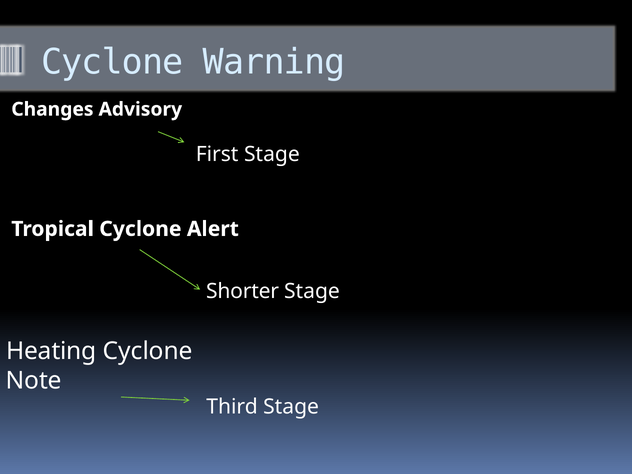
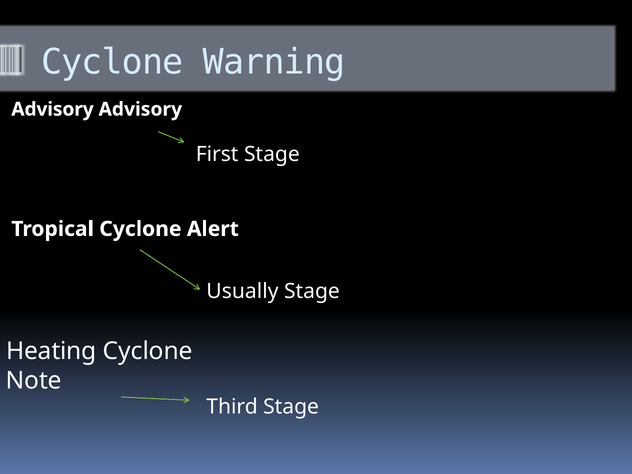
Changes: Changes -> Advisory (52, 109)
Shorter: Shorter -> Usually (242, 291)
